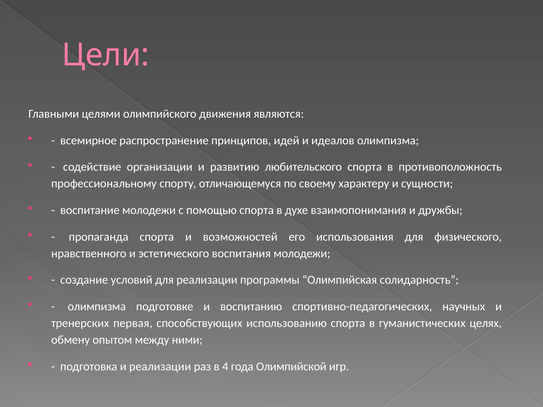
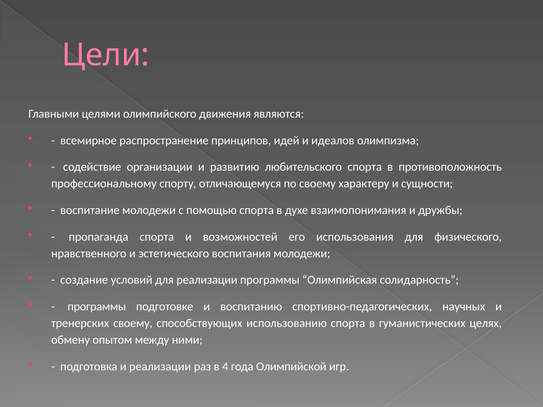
олимпизма: олимпизма -> программы (97, 307)
тренерских первая: первая -> своему (133, 323)
